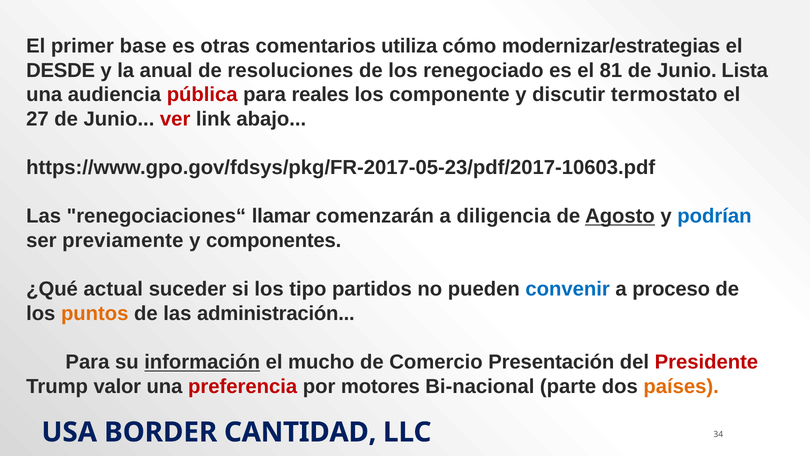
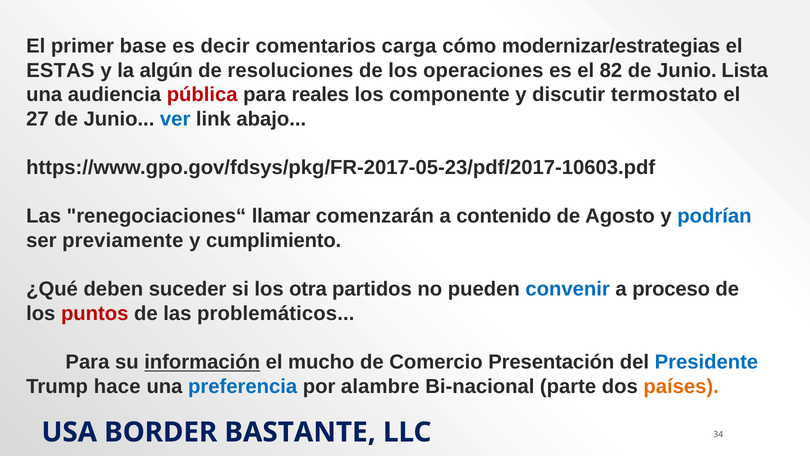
otras: otras -> decir (225, 46)
utiliza: utiliza -> carga (409, 46)
DESDE: DESDE -> ESTAS (60, 70)
anual: anual -> algún (166, 70)
renegociado: renegociado -> operaciones (483, 70)
81: 81 -> 82 (611, 70)
ver colour: red -> blue (175, 119)
diligencia: diligencia -> contenido (504, 216)
Agosto underline: present -> none (620, 216)
componentes: componentes -> cumplimiento (274, 240)
actual: actual -> deben (113, 289)
tipo: tipo -> otra (308, 289)
puntos colour: orange -> red (95, 313)
administración: administración -> problemáticos (276, 313)
Presidente colour: red -> blue (706, 362)
valor: valor -> hace (117, 386)
preferencia colour: red -> blue (243, 386)
motores: motores -> alambre (380, 386)
CANTIDAD: CANTIDAD -> BASTANTE (300, 432)
